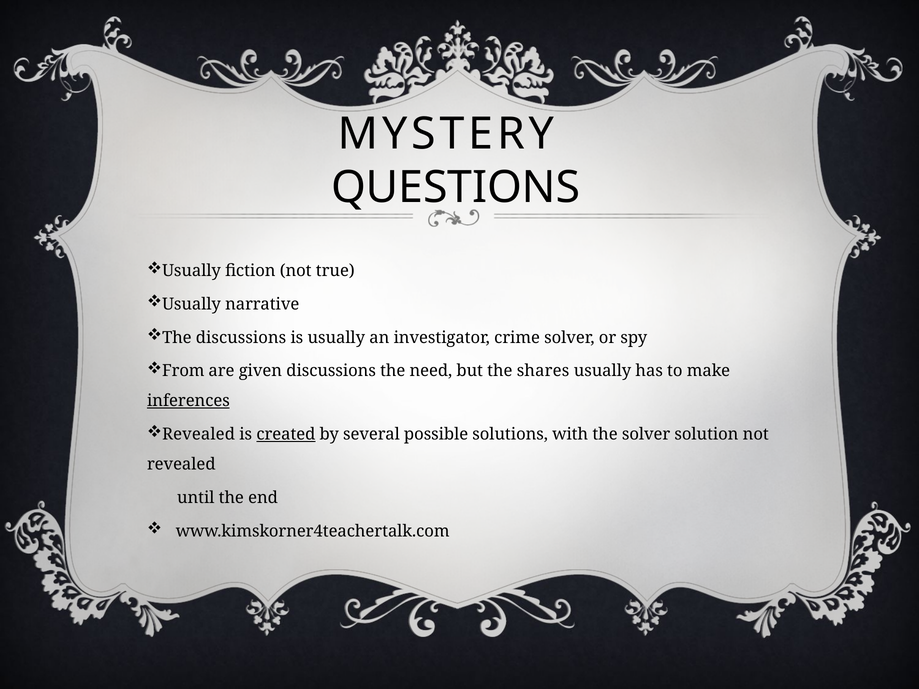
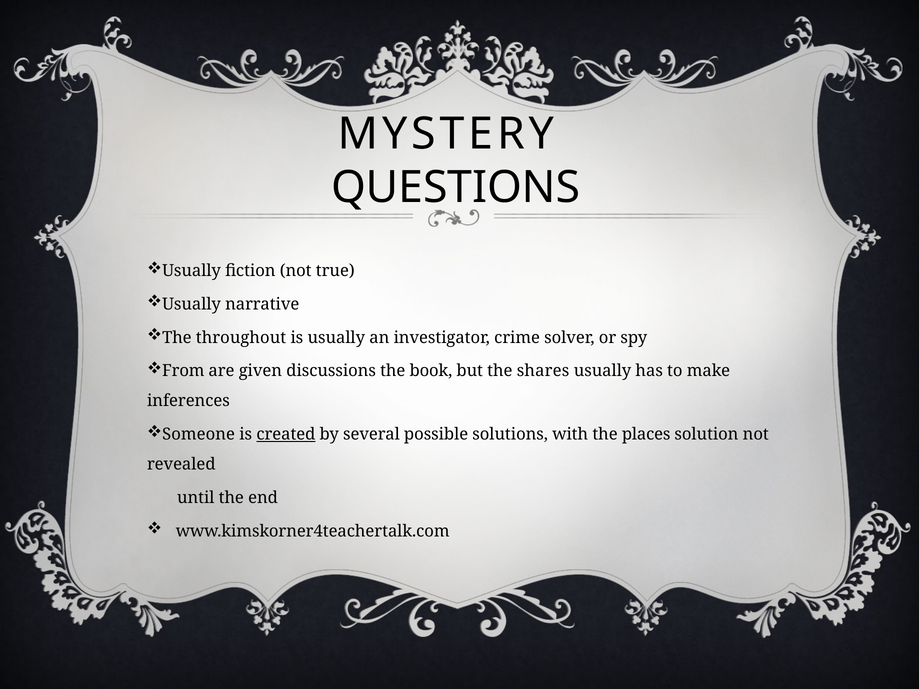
The discussions: discussions -> throughout (241, 338)
need: need -> book (431, 371)
inferences underline: present -> none (188, 401)
Revealed: Revealed -> Someone (199, 434)
the solver: solver -> places (646, 434)
